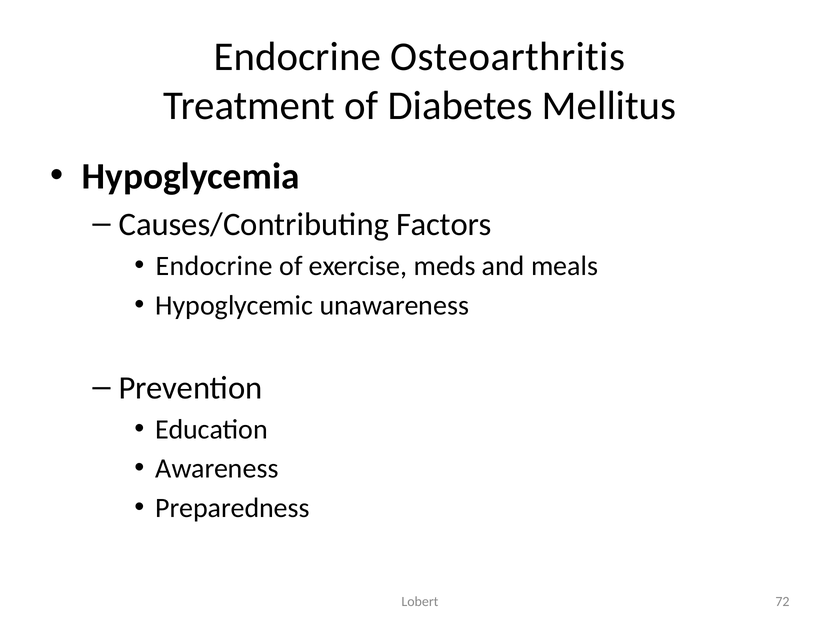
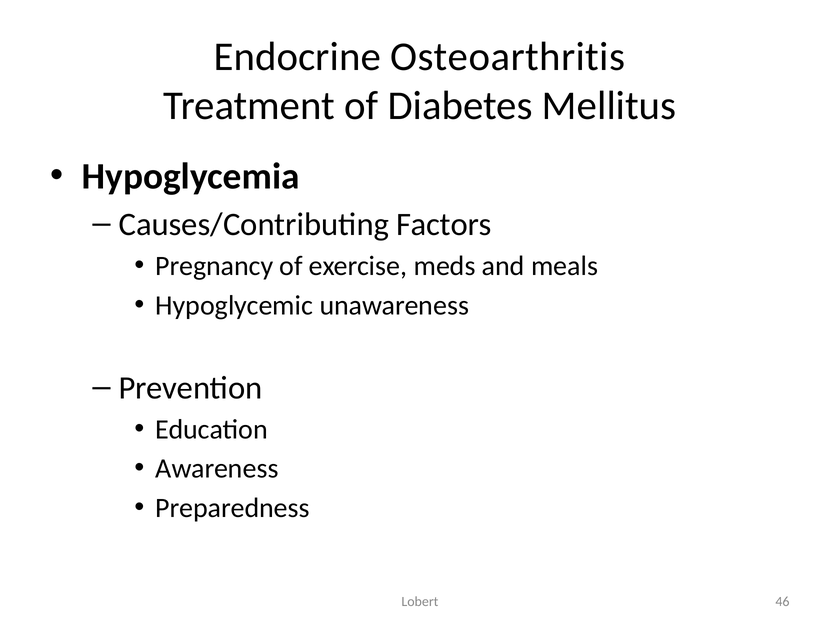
Endocrine: Endocrine -> Pregnancy (214, 266)
72: 72 -> 46 (783, 602)
